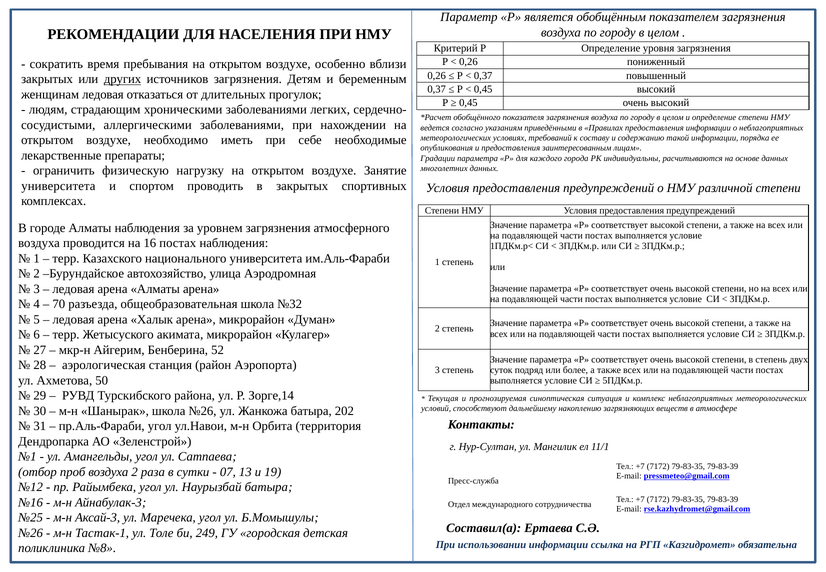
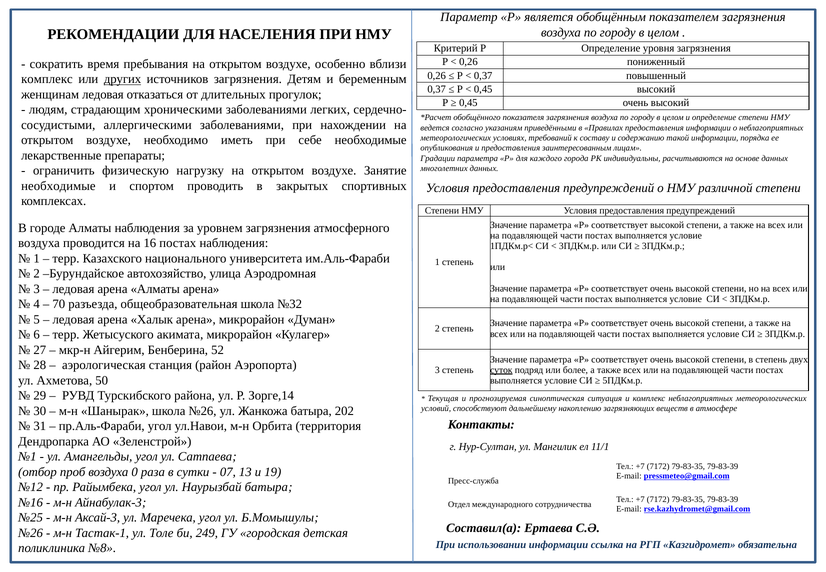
закрытых: закрытых -> комплекс (47, 79)
университета: университета -> необходимые (58, 186)
суток underline: none -> present (501, 370)
воздуха 2: 2 -> 0 (135, 472)
